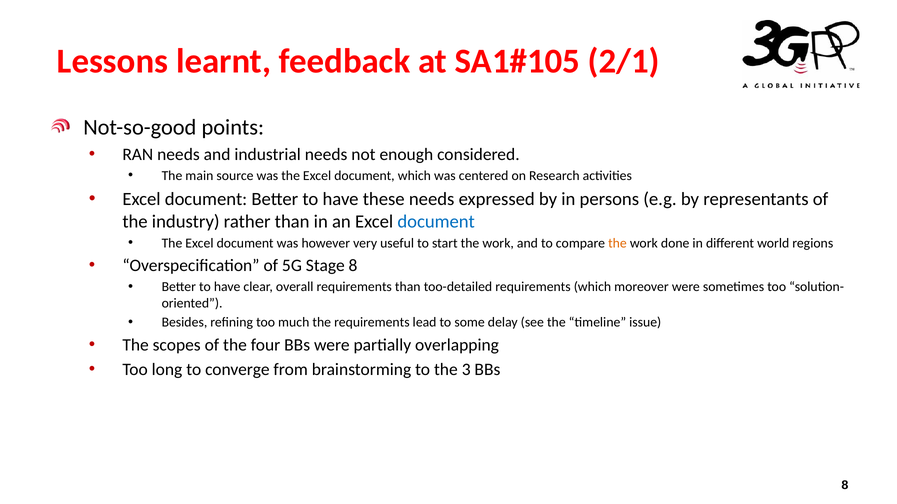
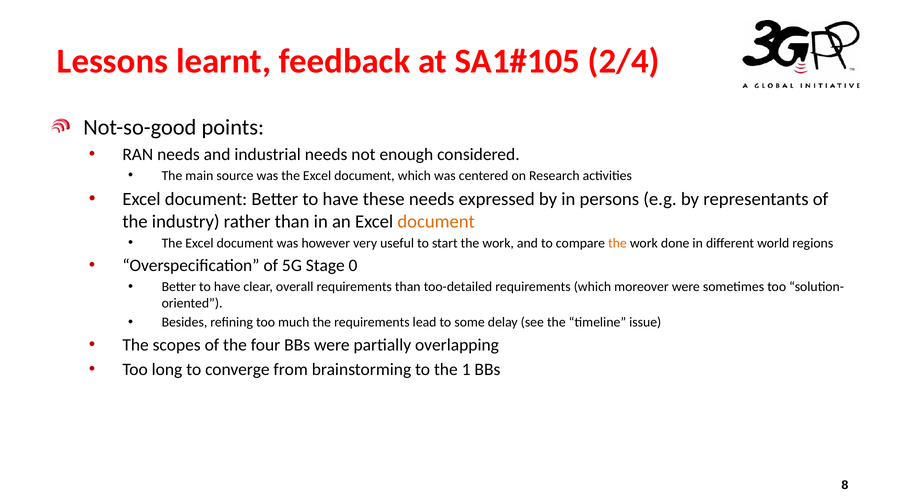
2/1: 2/1 -> 2/4 (624, 61)
document colour: blue -> orange (436, 222)
Stage 8: 8 -> 0 (353, 266)
3: 3 -> 1 (466, 370)
